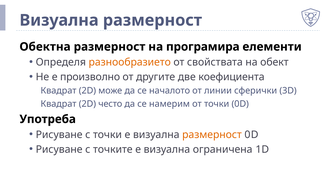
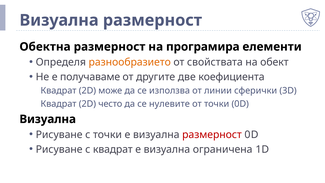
произволно: произволно -> получаваме (90, 77)
началото: началото -> използва (170, 91)
намерим: намерим -> нулевите (169, 104)
Употреба: Употреба -> Визуална (48, 119)
размерност colour: orange -> red (212, 134)
с точките: точките -> квадрат (113, 149)
